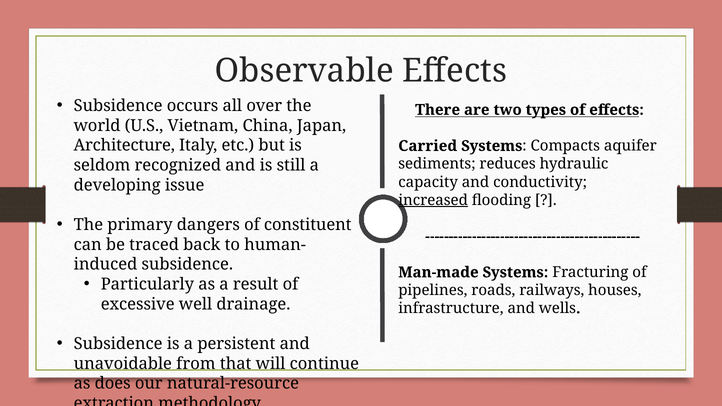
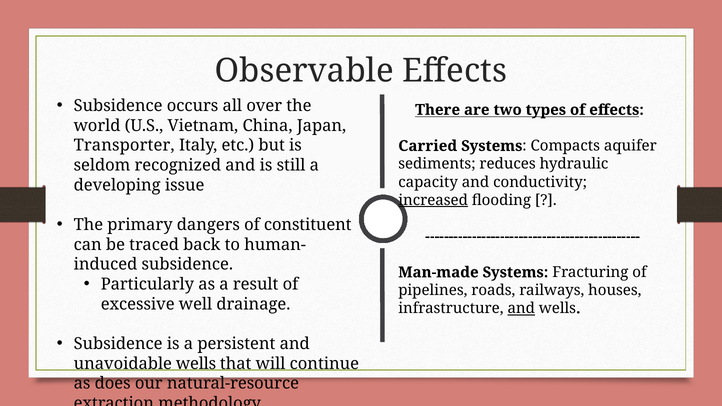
Architecture: Architecture -> Transporter (124, 145)
and underline: none -> present (521, 309)
unavoidable from: from -> wells (196, 364)
